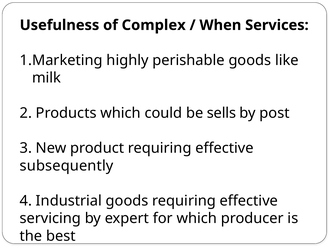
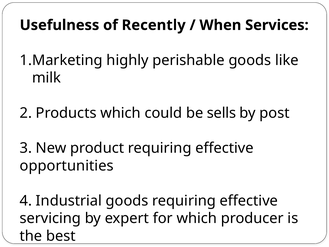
Complex: Complex -> Recently (154, 25)
subsequently: subsequently -> opportunities (67, 166)
